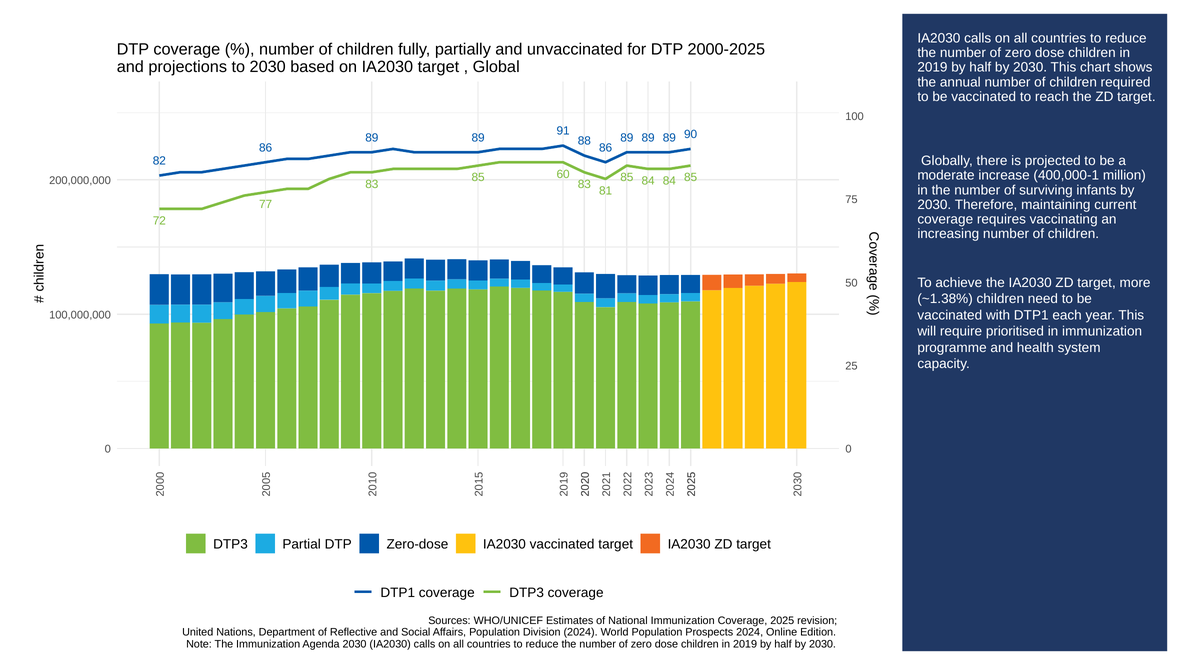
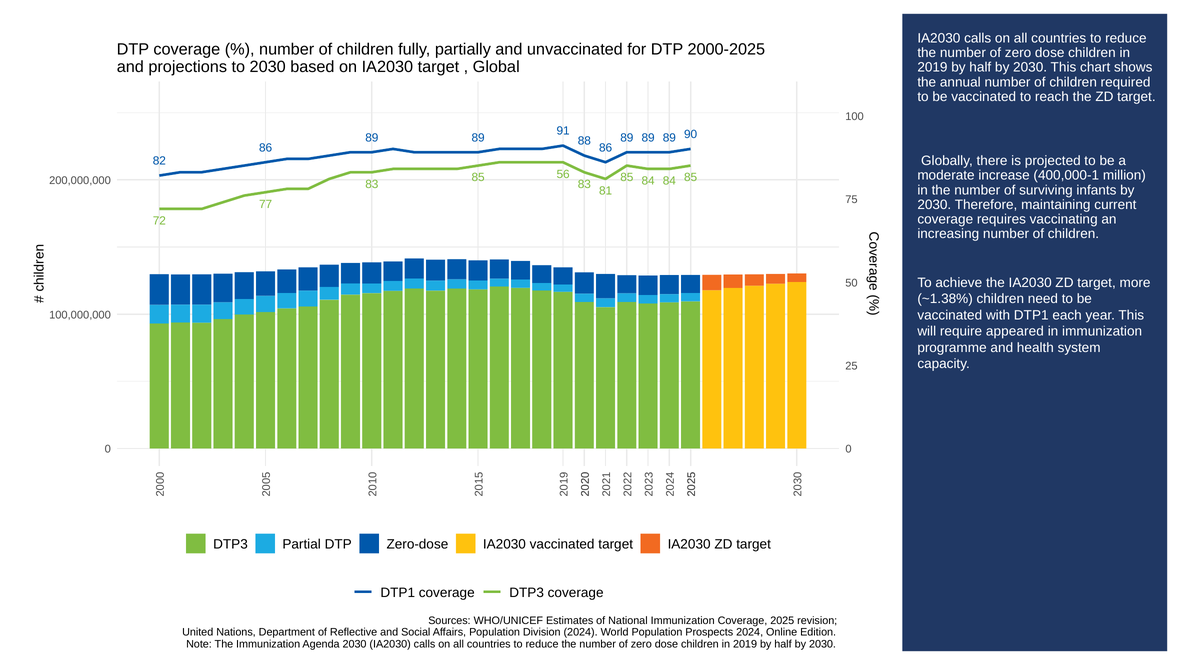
60: 60 -> 56 (563, 174)
prioritised: prioritised -> appeared (1015, 331)
